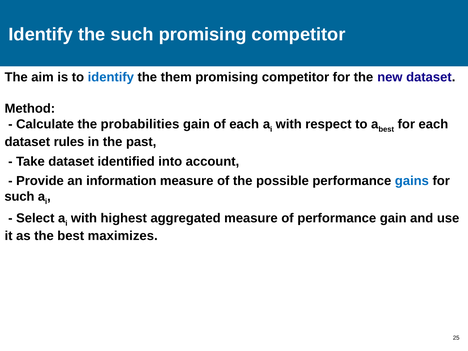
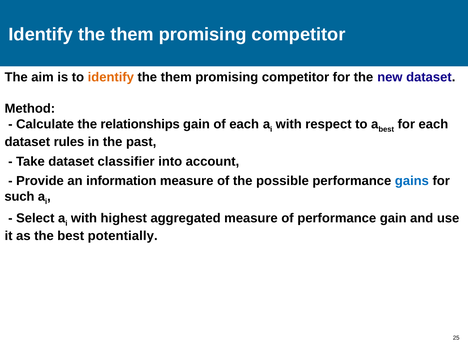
such: such -> them (132, 34)
identify colour: blue -> orange (111, 77)
probabilities: probabilities -> relationships (140, 124)
identified: identified -> classifier (126, 161)
maximizes: maximizes -> potentially (123, 236)
